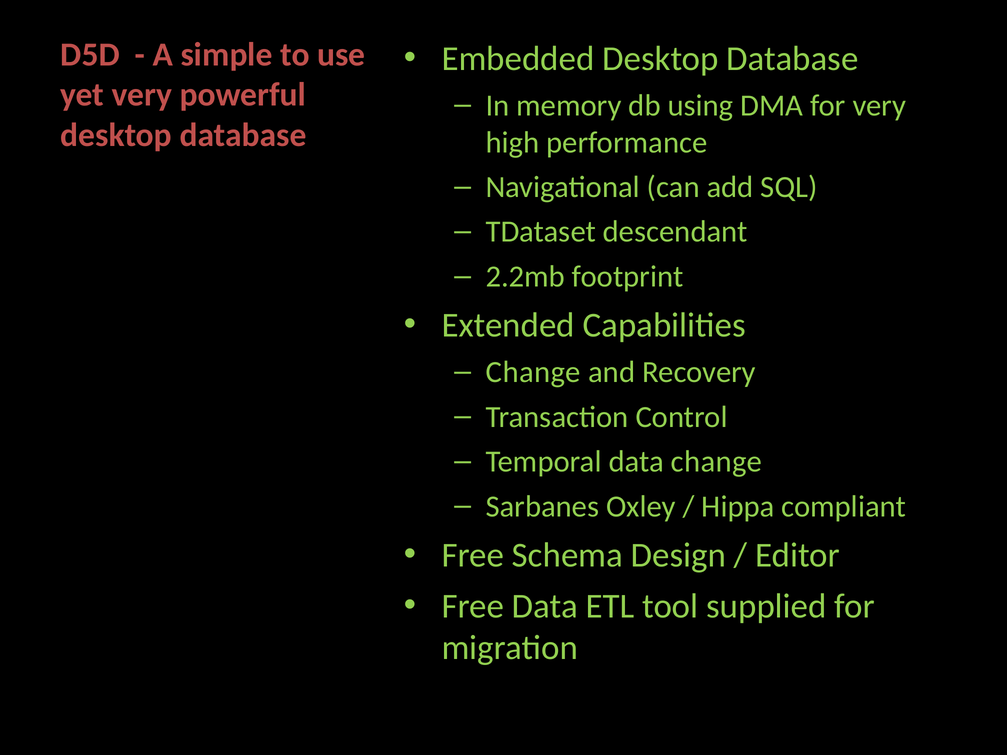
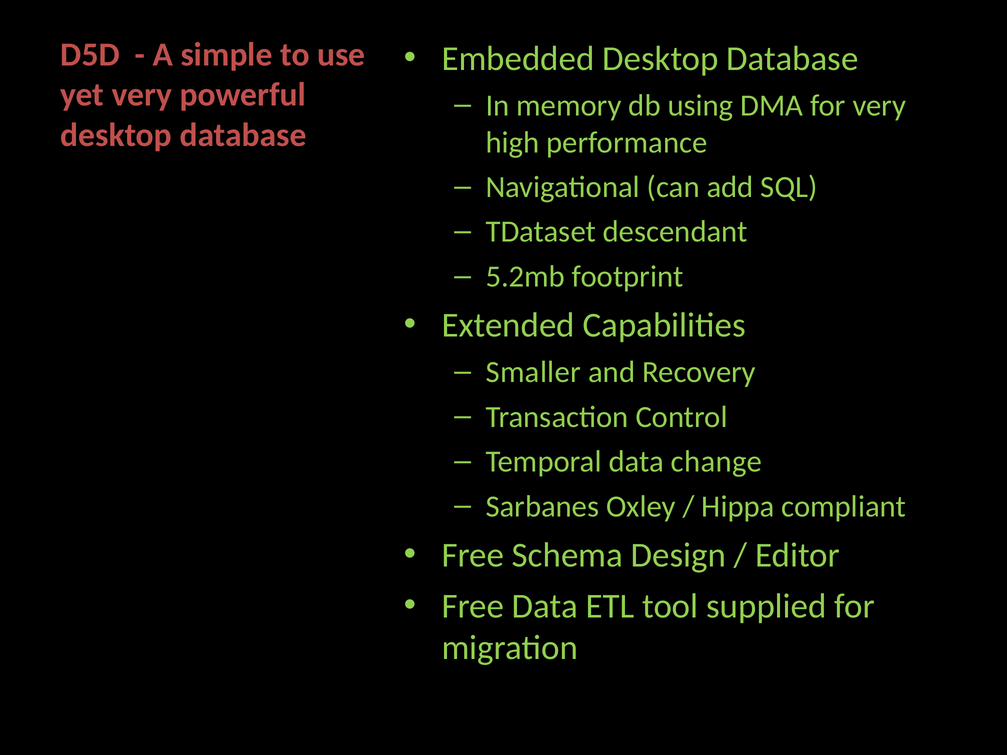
2.2mb: 2.2mb -> 5.2mb (525, 277)
Change: Change -> Smaller (533, 372)
